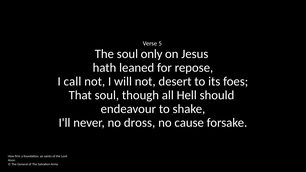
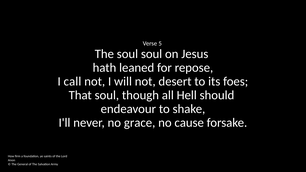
soul only: only -> soul (152, 54)
dross: dross -> grace (140, 123)
